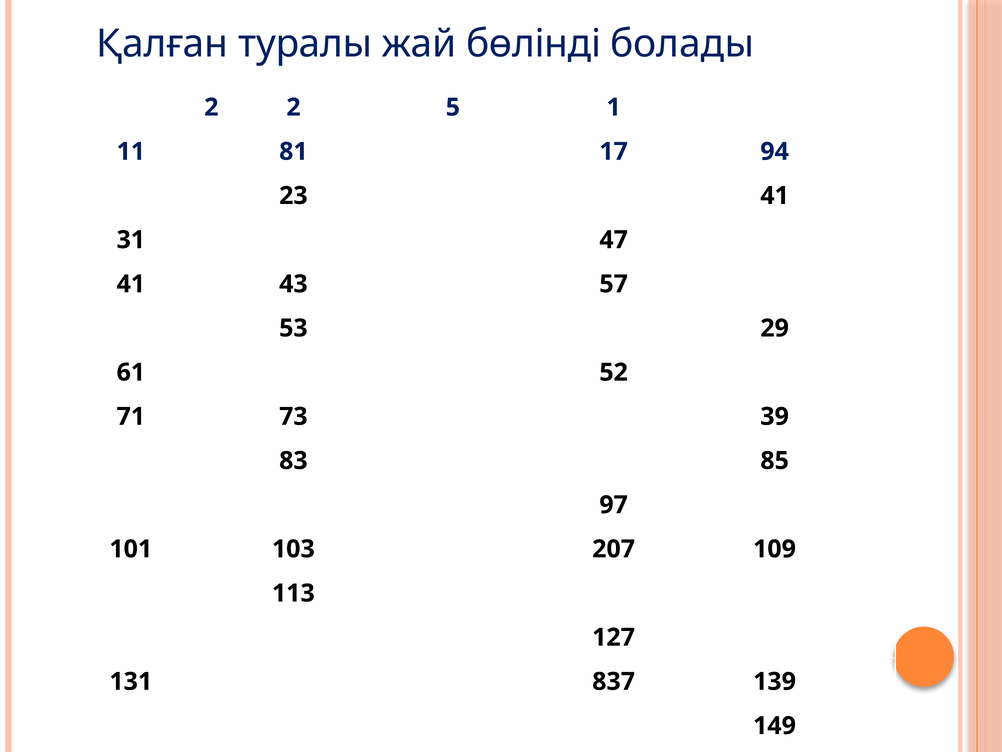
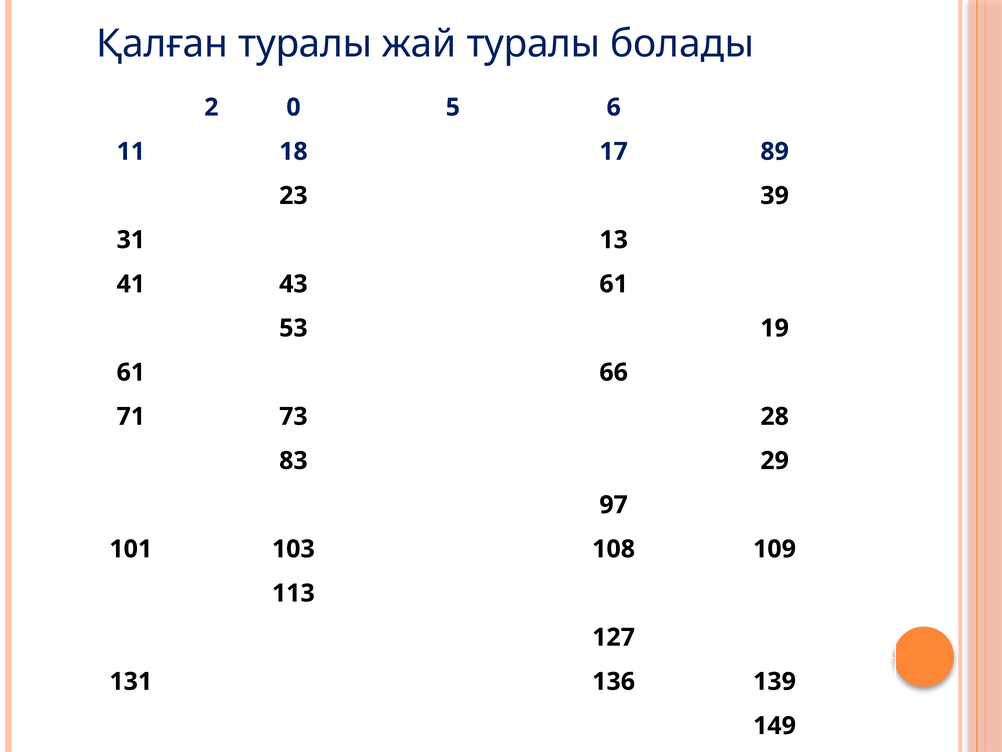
жай бөлінді: бөлінді -> туралы (534, 44)
2 2: 2 -> 0 (293, 107)
1: 1 -> 6 (614, 107)
81: 81 -> 18 (293, 151)
94: 94 -> 89 (775, 151)
23 41: 41 -> 39 (775, 196)
47: 47 -> 13 (614, 240)
43 57: 57 -> 61 (614, 284)
29: 29 -> 19 (775, 328)
52: 52 -> 66 (614, 372)
39: 39 -> 28 (775, 416)
85: 85 -> 29 (775, 460)
207: 207 -> 108 (614, 549)
837: 837 -> 136 (614, 681)
